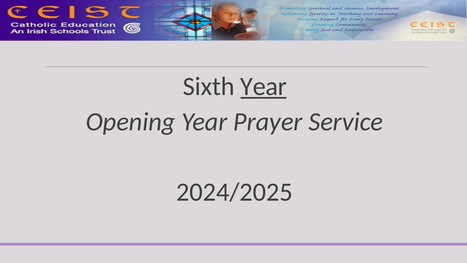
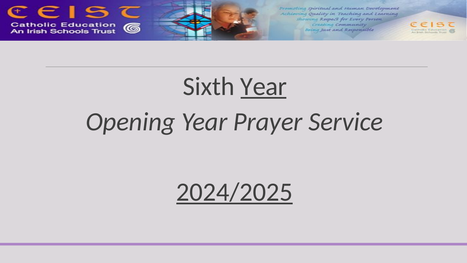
2024/2025 underline: none -> present (235, 192)
